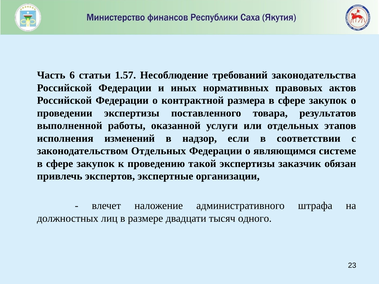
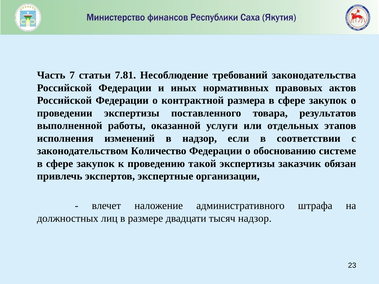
6: 6 -> 7 (72, 75)
1.57: 1.57 -> 7.81 (125, 75)
законодательством Отдельных: Отдельных -> Количество (159, 151)
являющимся: являющимся -> обоснованию (285, 151)
тысяч одного: одного -> надзор (255, 219)
